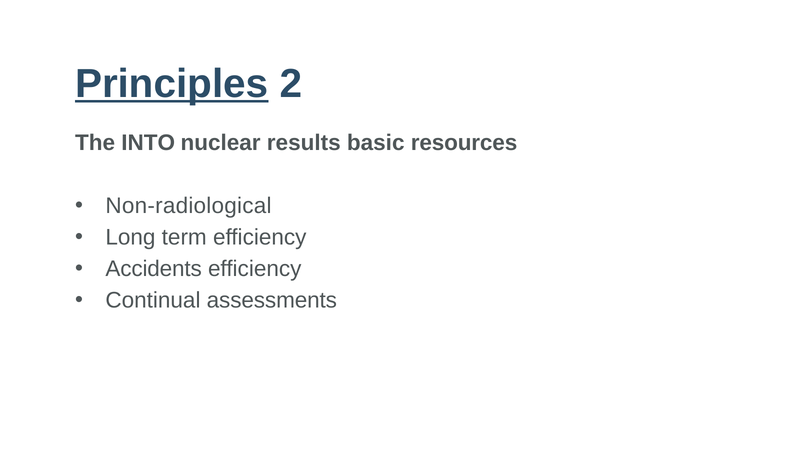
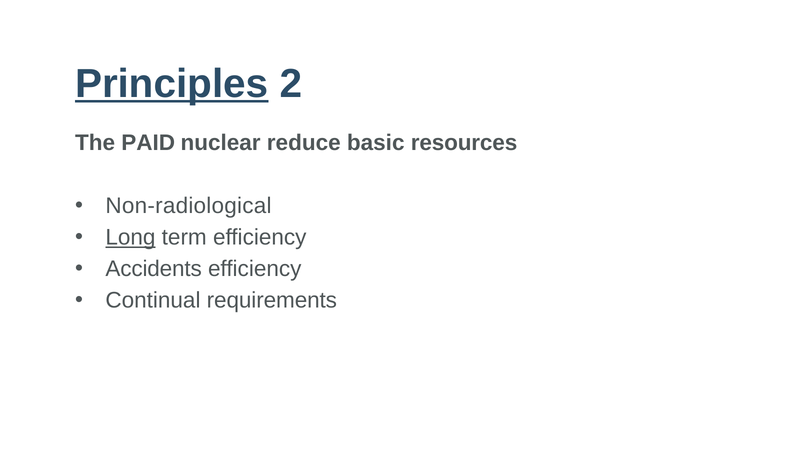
INTO: INTO -> PAID (148, 143)
results: results -> reduce (304, 143)
Long underline: none -> present (130, 237)
assessments: assessments -> requirements (272, 300)
